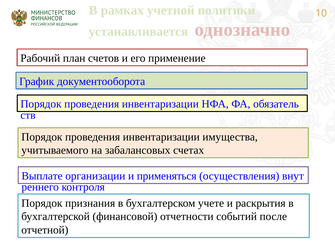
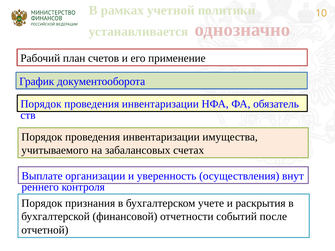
применяться: применяться -> уверенность (167, 176)
